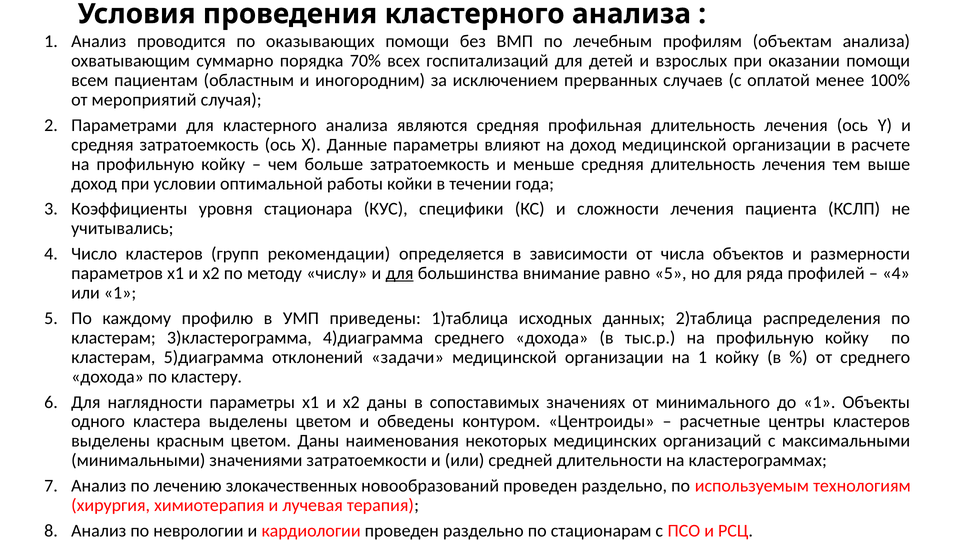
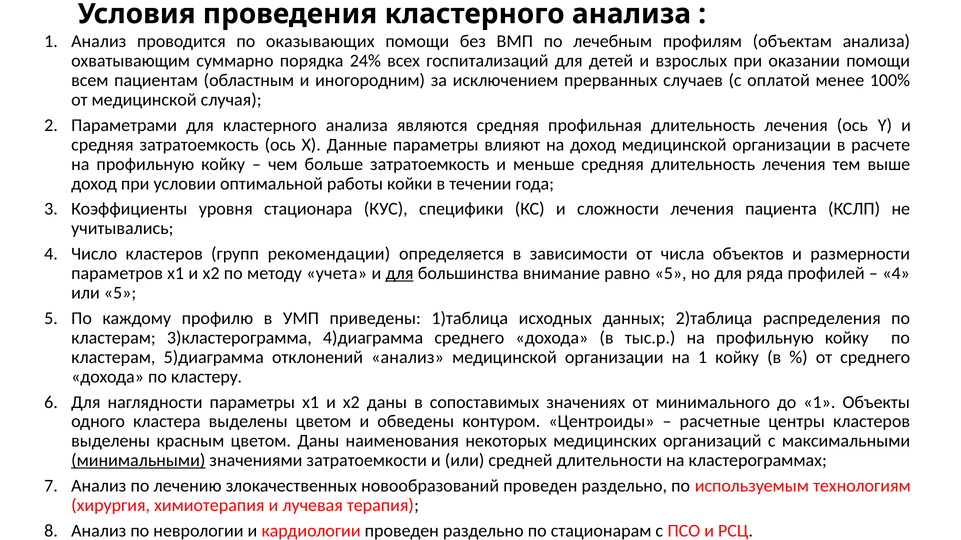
70%: 70% -> 24% (365, 61)
от мероприятий: мероприятий -> медицинской (144, 100)
числу: числу -> учета (337, 274)
или 1: 1 -> 5 (120, 293)
отклонений задачи: задачи -> анализ (408, 358)
минимальными underline: none -> present (138, 461)
